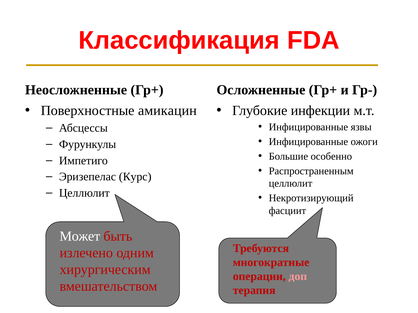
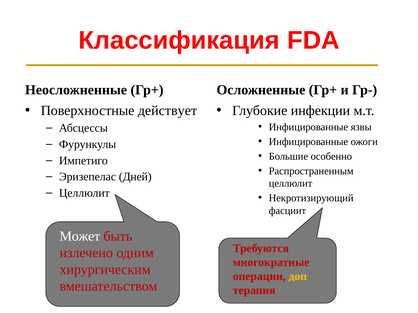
амикацин: амикацин -> действует (167, 111)
Курс: Курс -> Дней (135, 177)
доп colour: pink -> yellow (298, 277)
